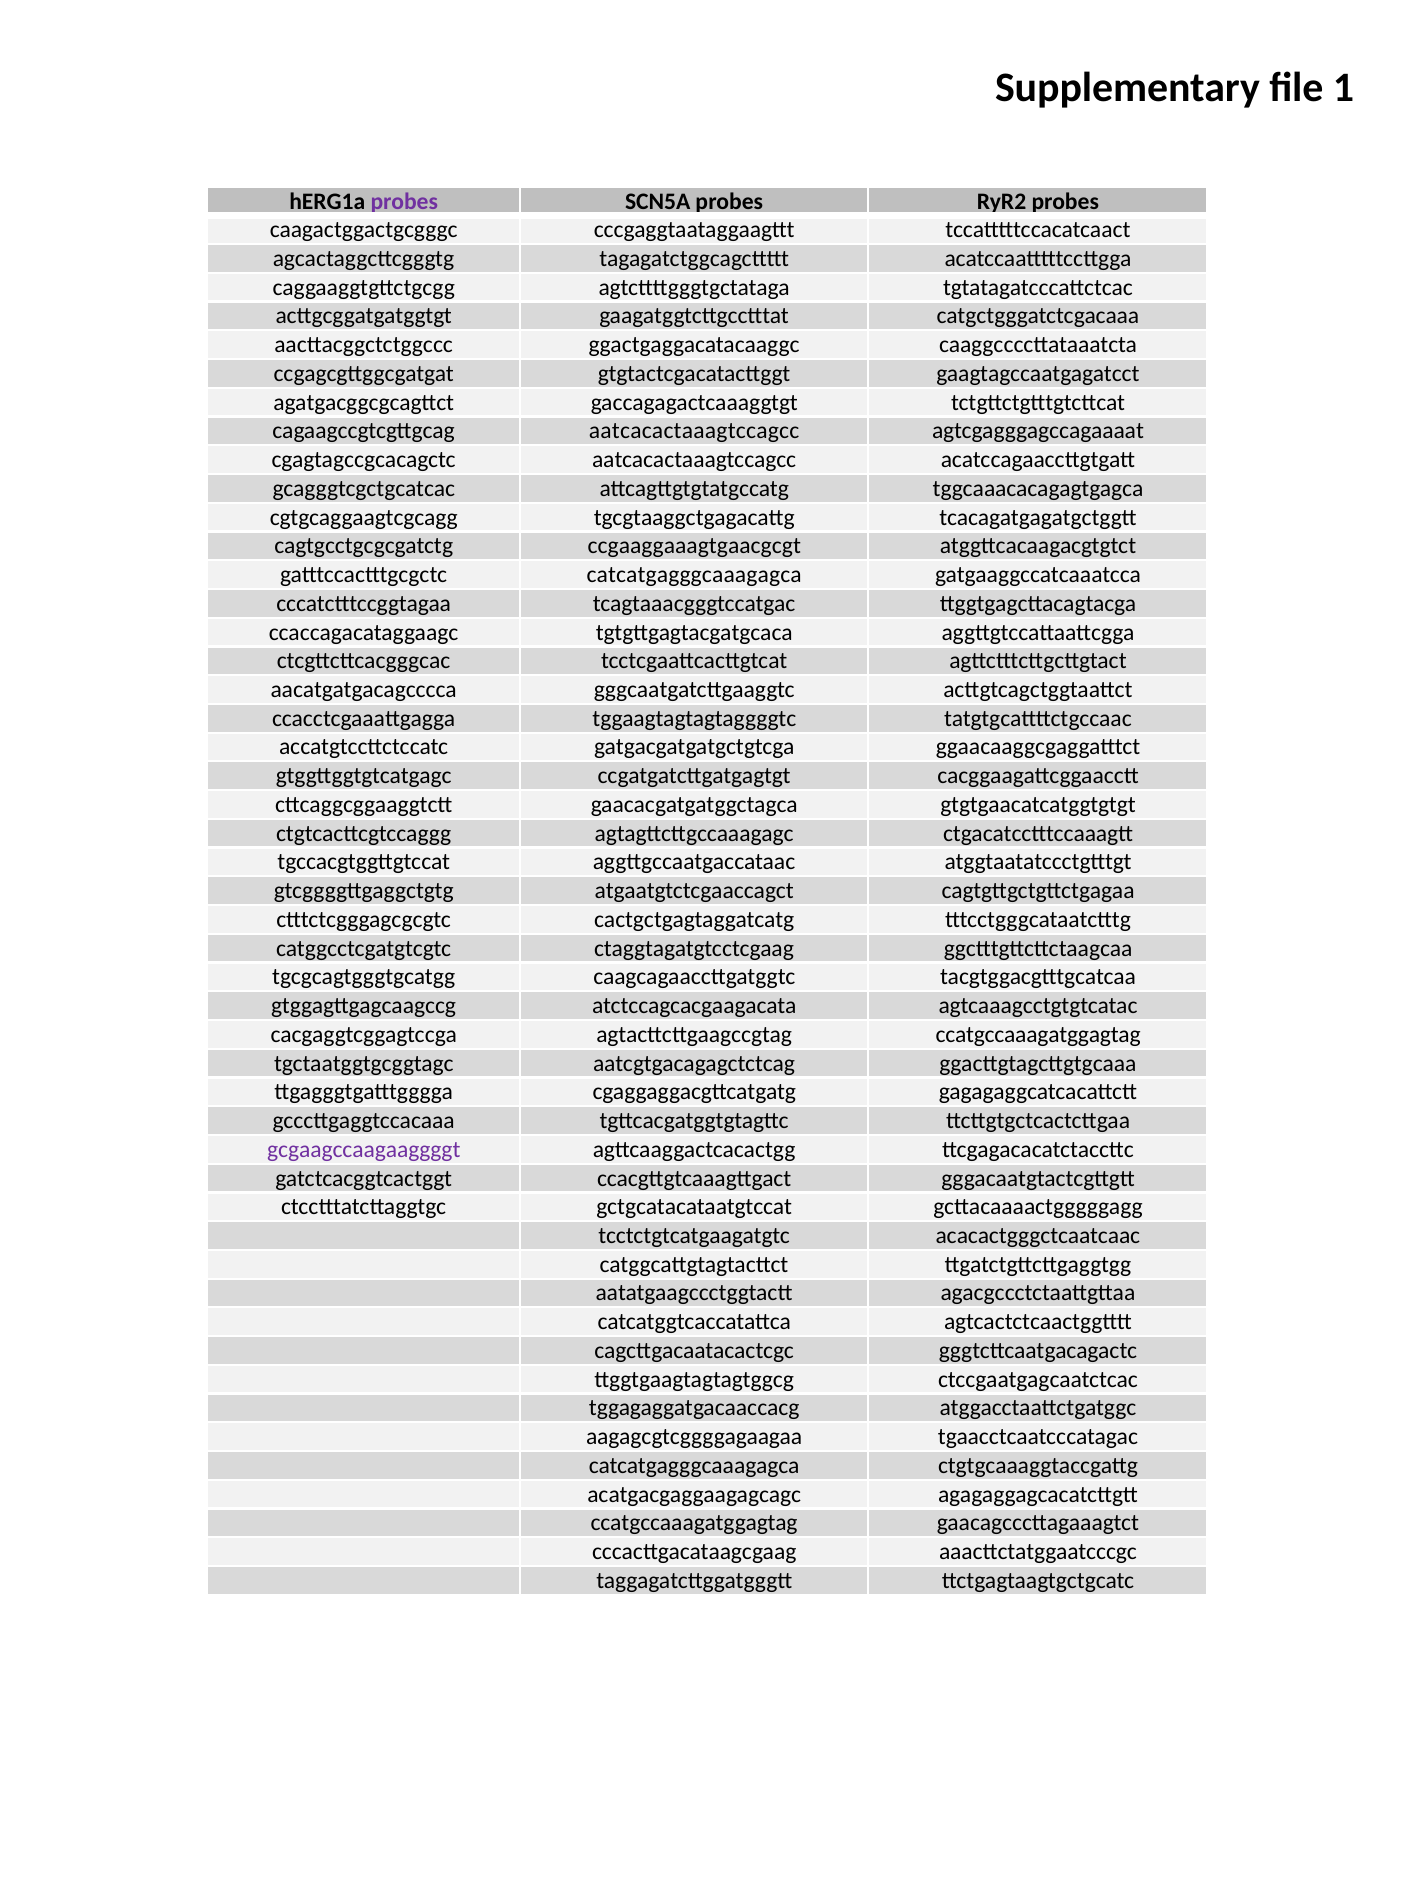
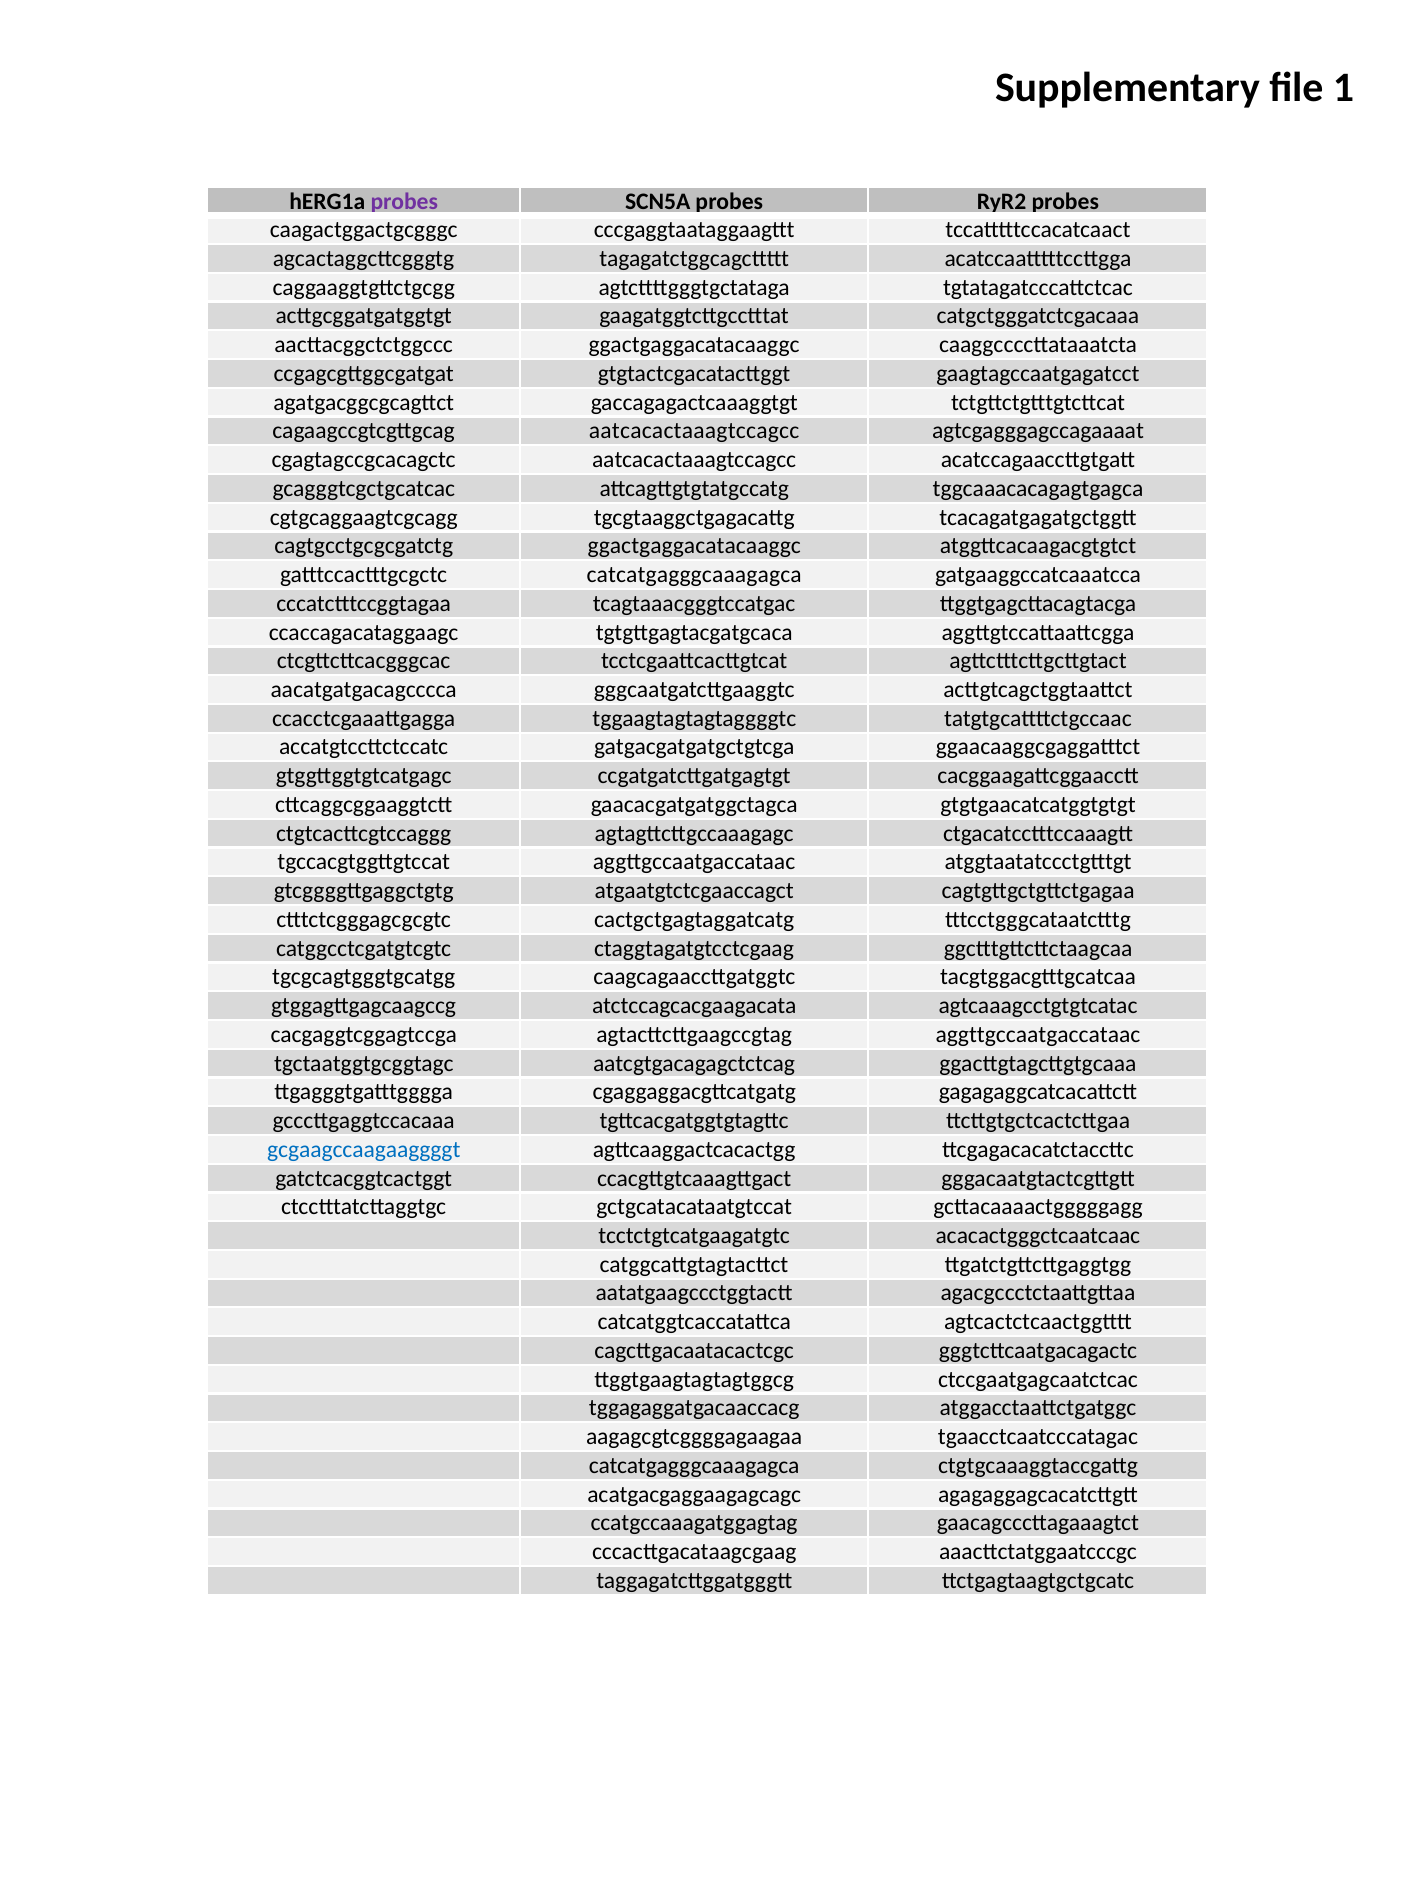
cagtgcctgcgcgatctg ccgaaggaaagtgaacgcgt: ccgaaggaaagtgaacgcgt -> ggactgaggacatacaaggc (694, 546)
agtacttcttgaagccgtag ccatgccaaagatggagtag: ccatgccaaagatggagtag -> aggttgccaatgaccataac (1038, 1035)
gcgaagccaagaaggggt colour: purple -> blue (364, 1150)
